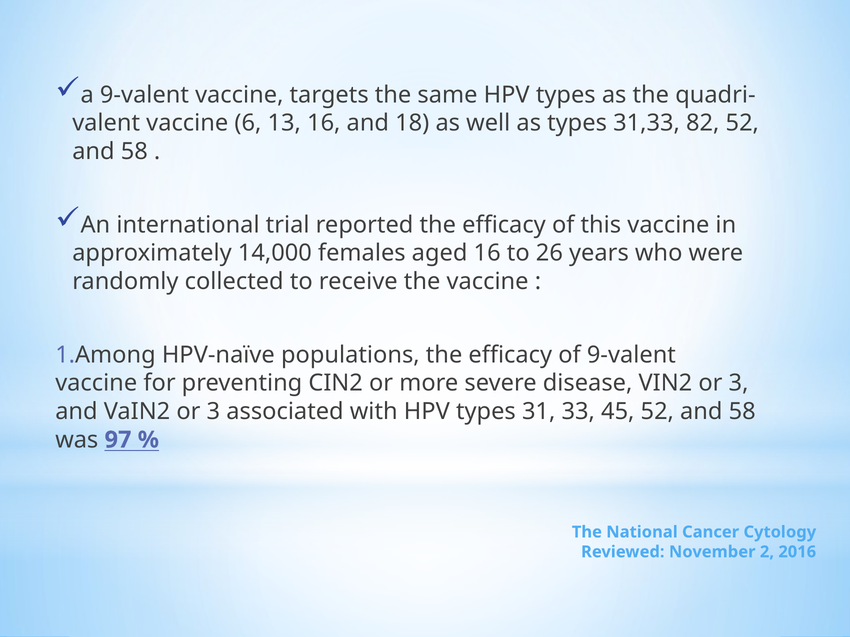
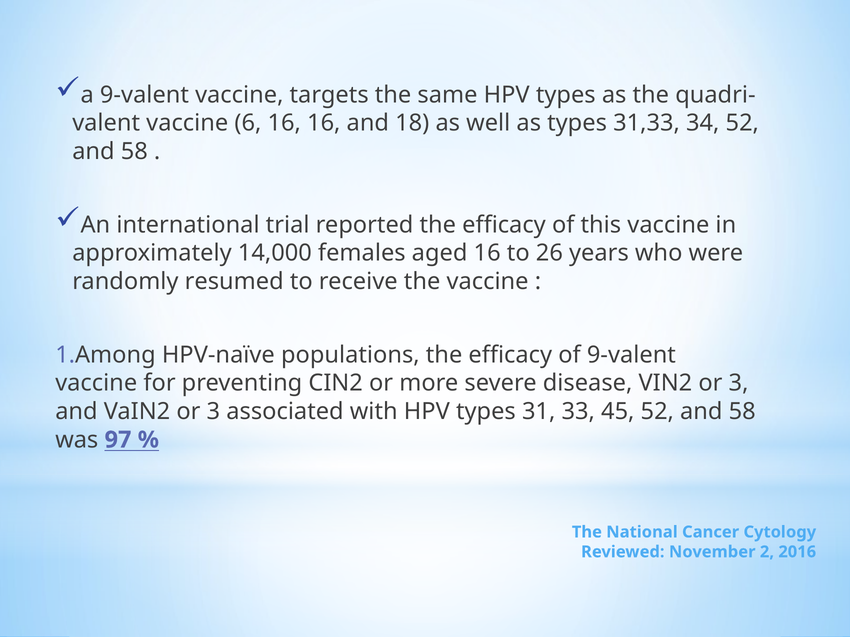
6 13: 13 -> 16 (284, 123)
82: 82 -> 34 (703, 123)
collected: collected -> resumed (234, 282)
